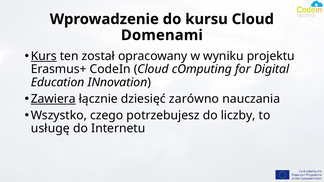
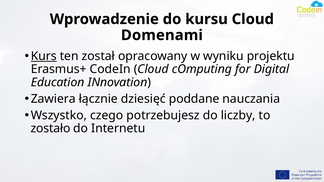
Zawiera underline: present -> none (53, 99)
zarówno: zarówno -> poddane (194, 99)
usługę: usługę -> zostało (50, 129)
